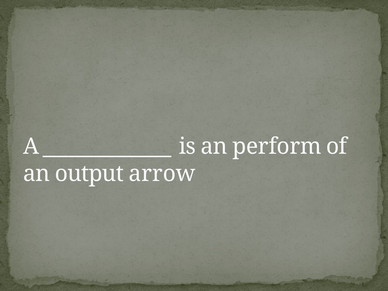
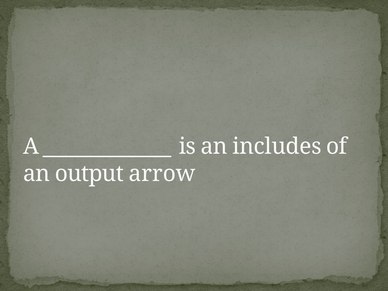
perform: perform -> includes (277, 146)
